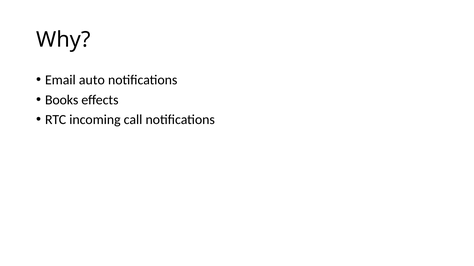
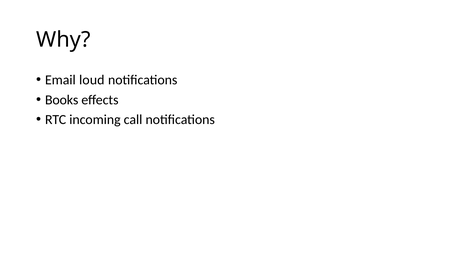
auto: auto -> loud (92, 80)
